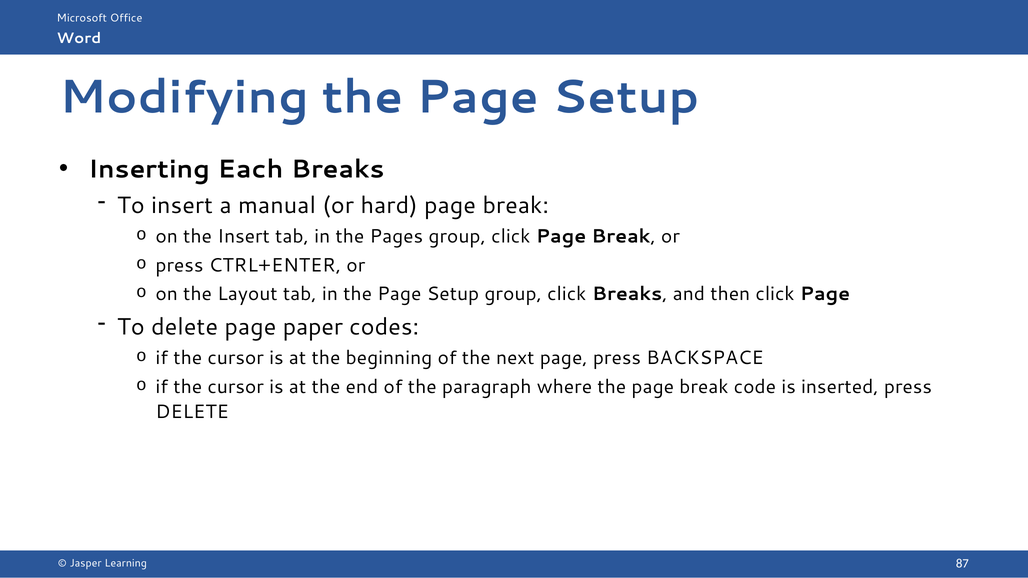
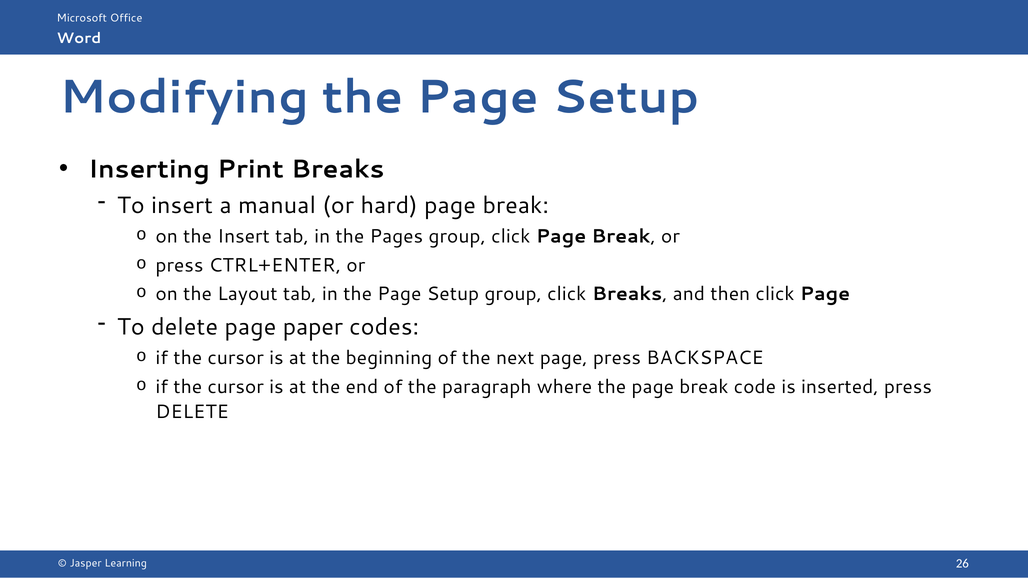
Each: Each -> Print (251, 169)
87: 87 -> 26 (962, 564)
